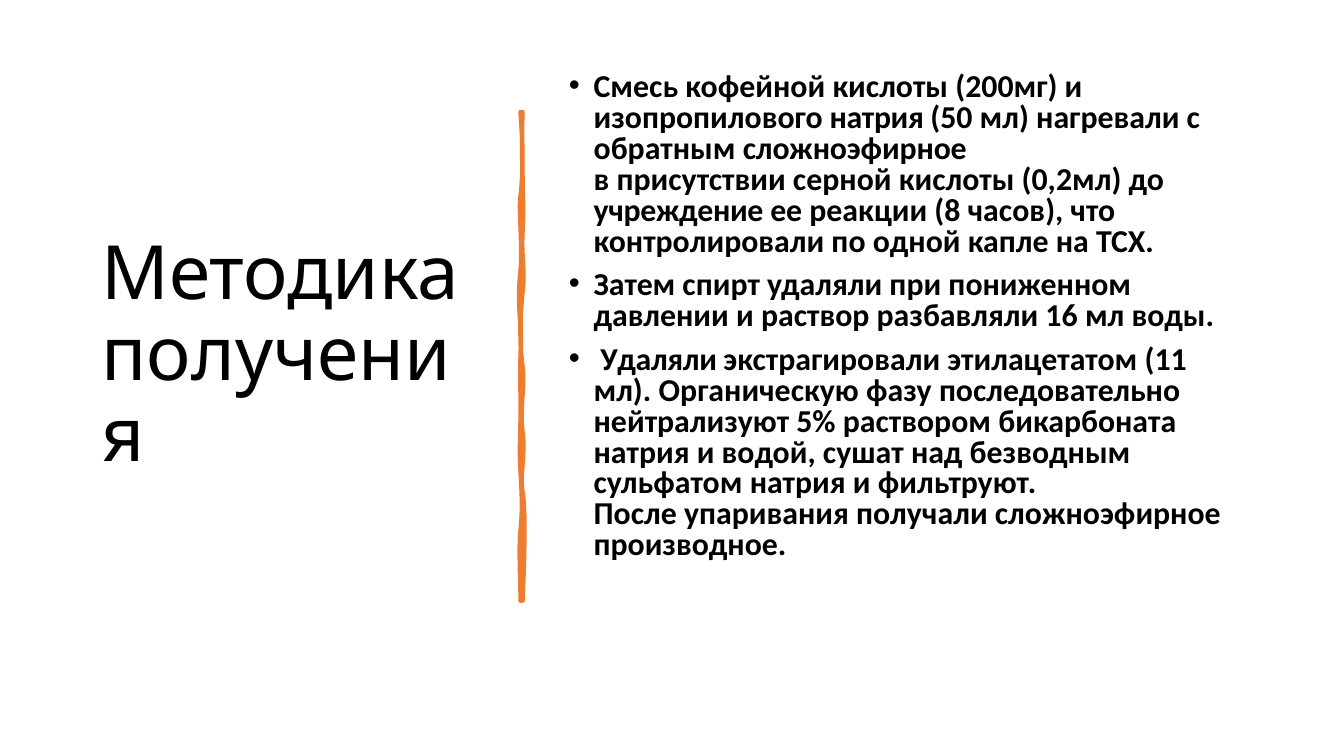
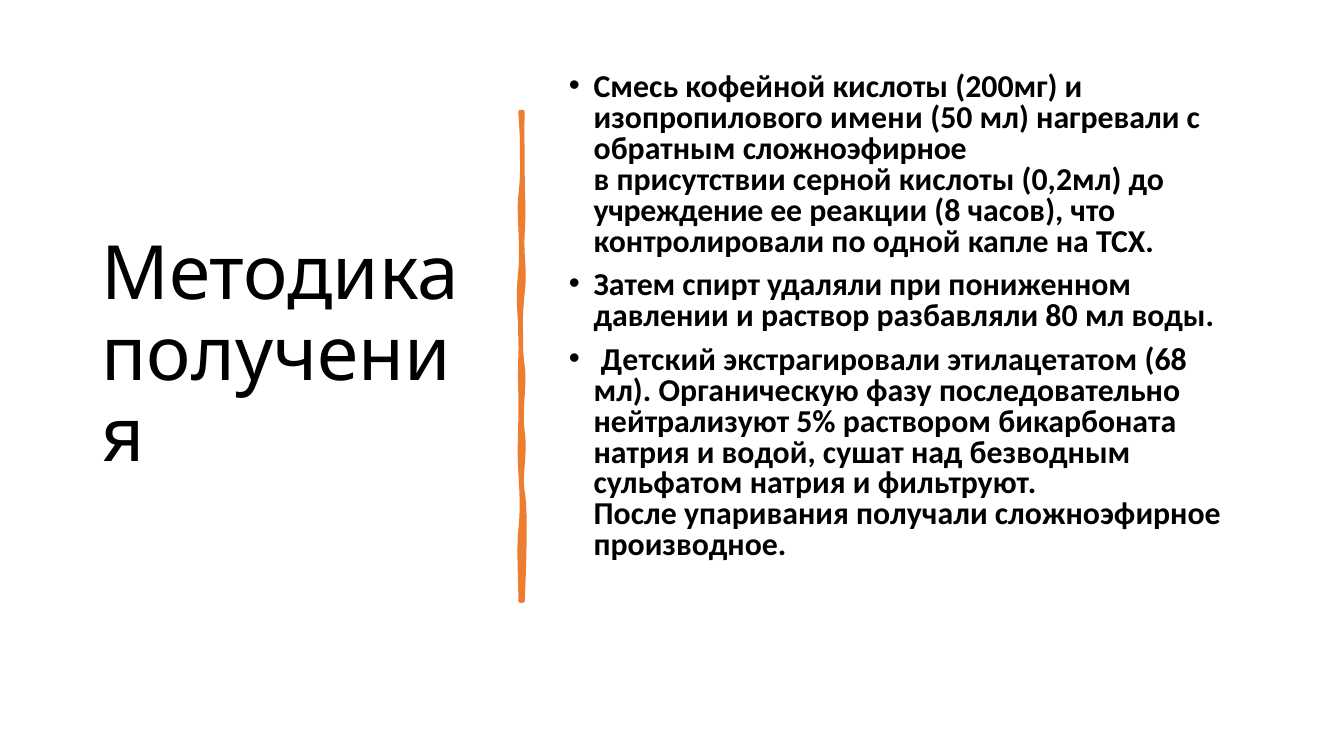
изопропилового натрия: натрия -> имени (876, 118)
16: 16 -> 80 (1062, 316)
Удаляли: Удаляли -> Детский (658, 360)
11: 11 -> 68 (1166, 360)
